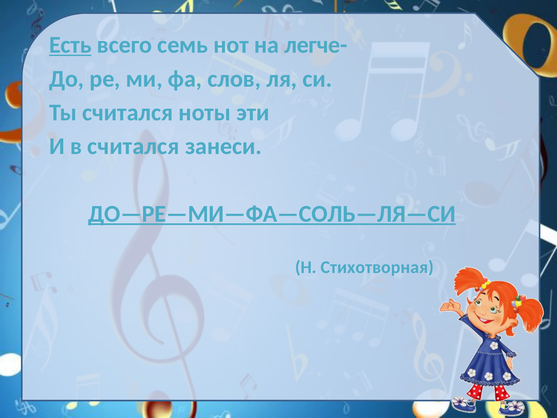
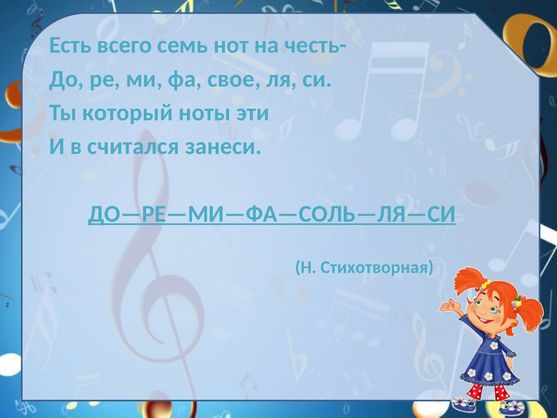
Есть underline: present -> none (70, 45)
легче-: легче- -> честь- (316, 45)
слов: слов -> свое (234, 79)
Ты считался: считался -> который (128, 112)
